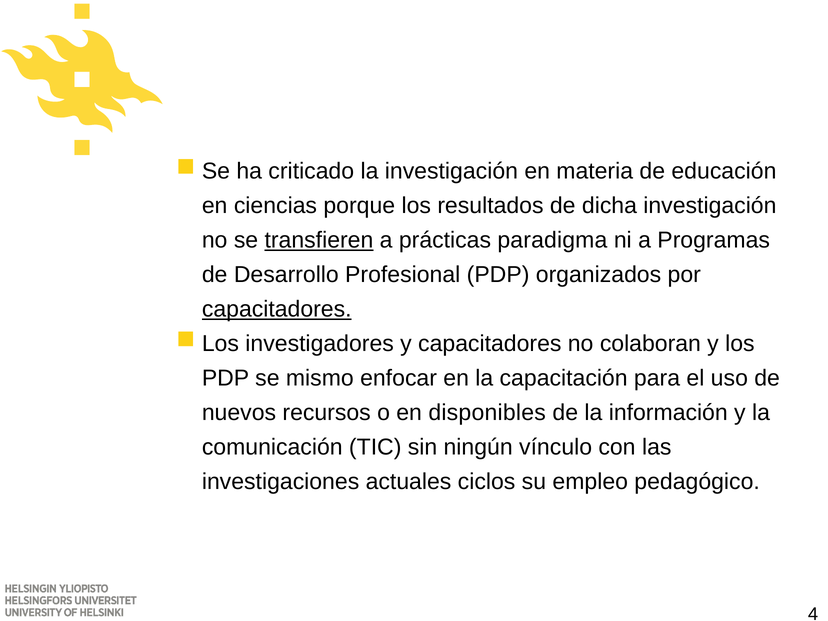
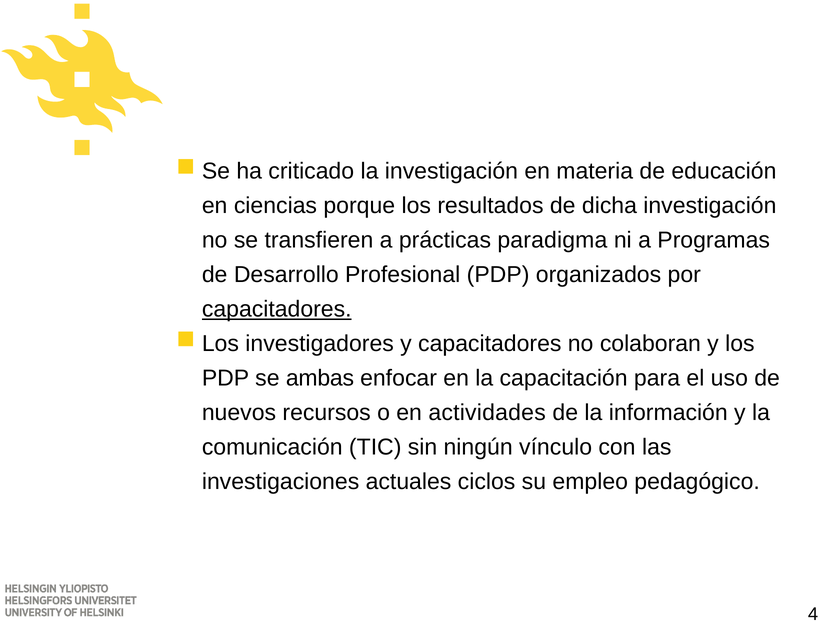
transfieren underline: present -> none (319, 240)
mismo: mismo -> ambas (320, 378)
disponibles: disponibles -> actividades (487, 413)
